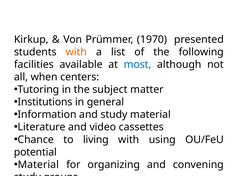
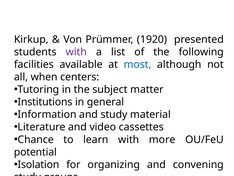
1970: 1970 -> 1920 (152, 39)
with colour: orange -> purple (76, 52)
living: living -> learn (96, 139)
using: using -> more (162, 139)
Material: Material -> Isolation (38, 164)
